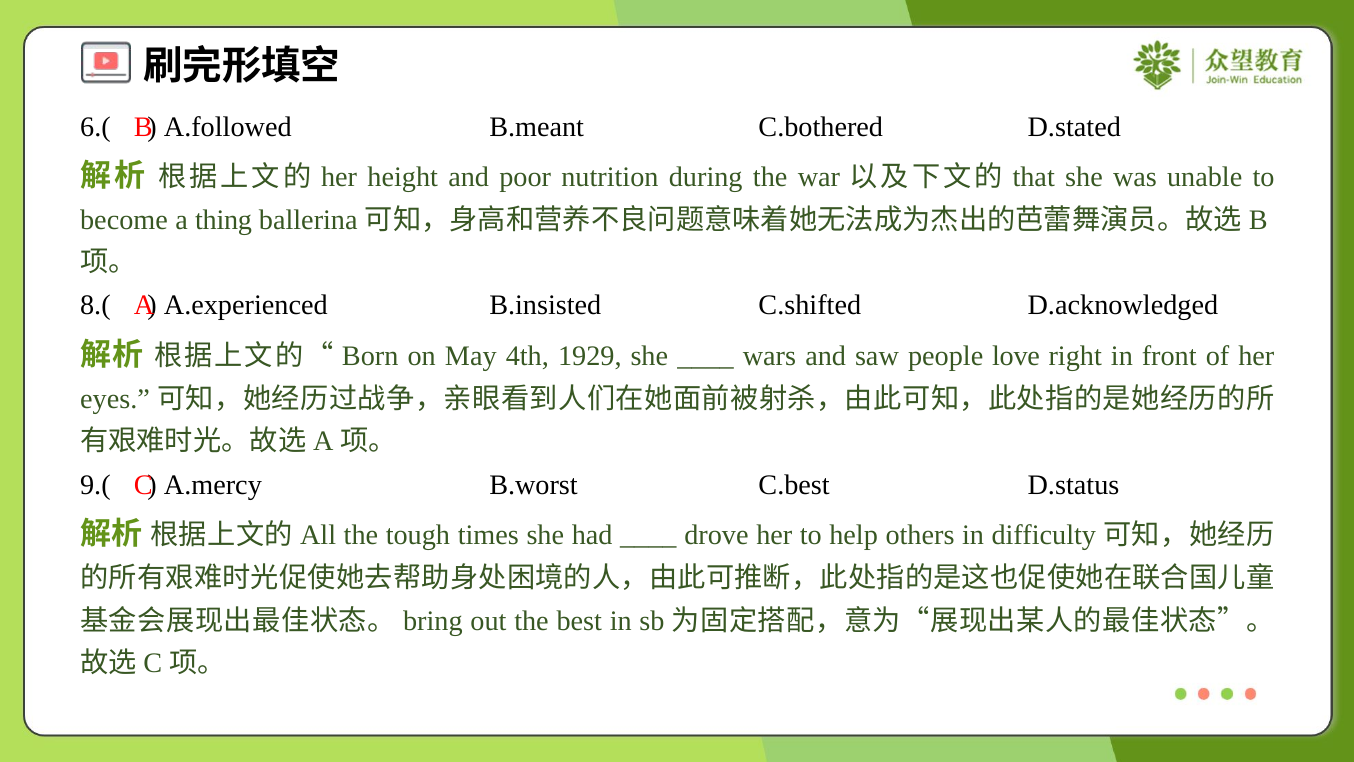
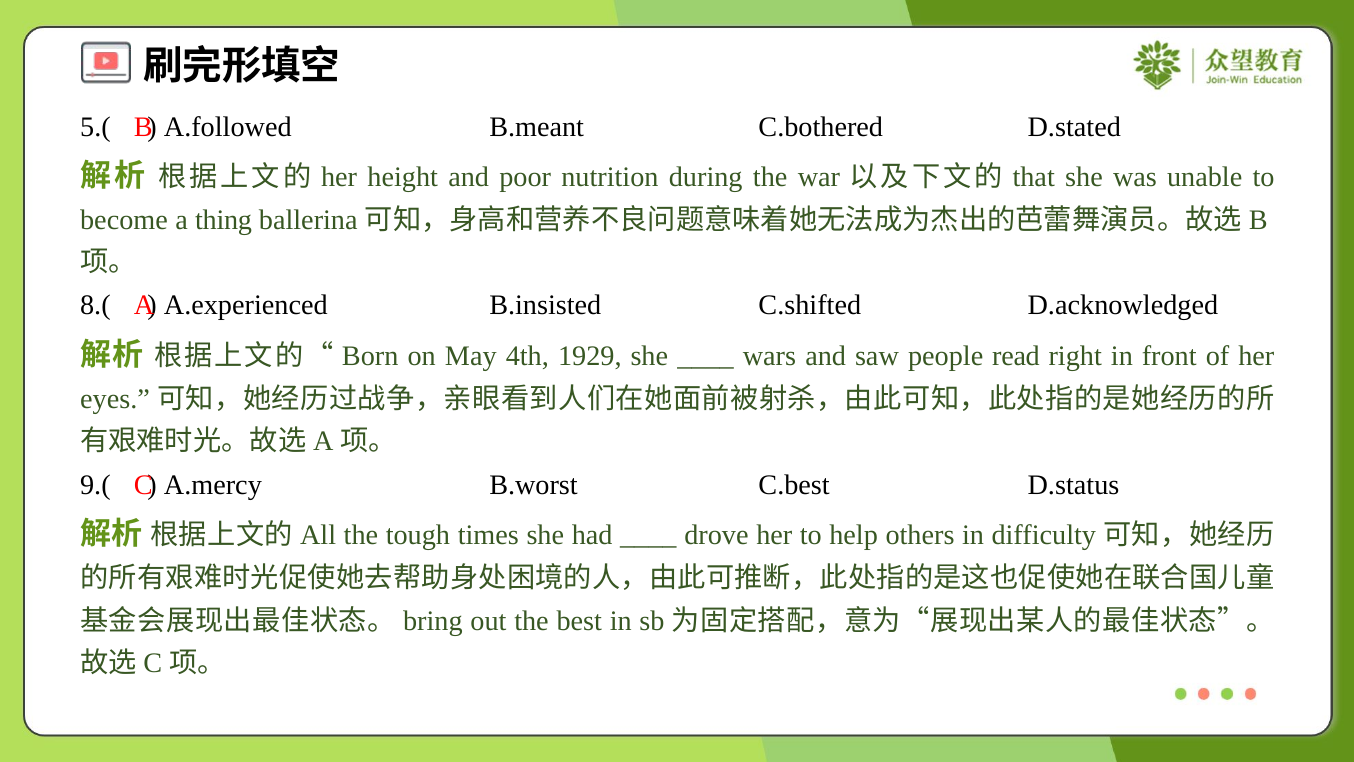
6.(: 6.( -> 5.( (95, 127)
love: love -> read (1016, 356)
